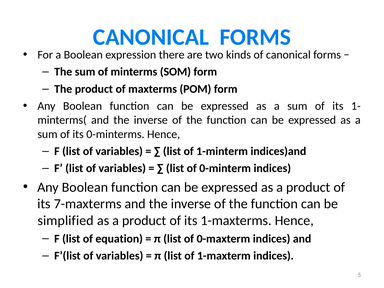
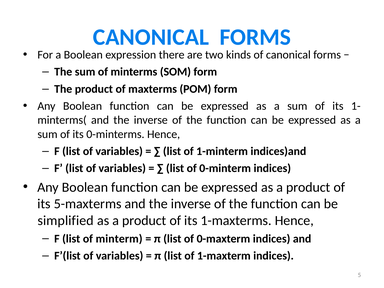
7-maxterms: 7-maxterms -> 5-maxterms (88, 204)
equation: equation -> minterm (119, 239)
